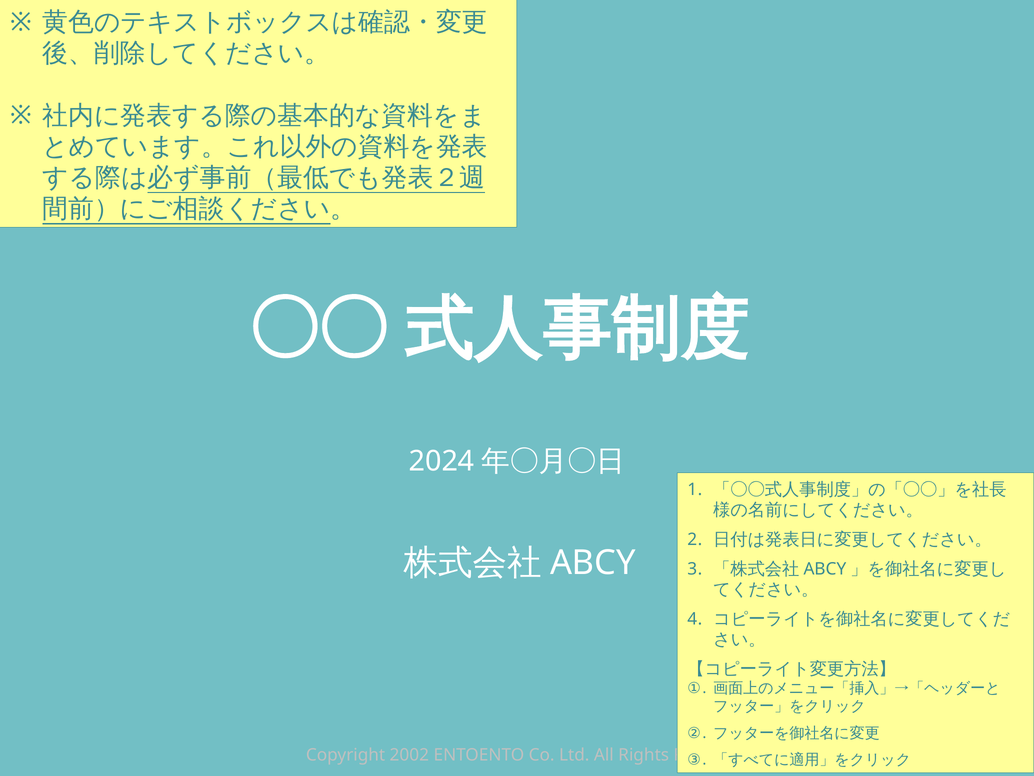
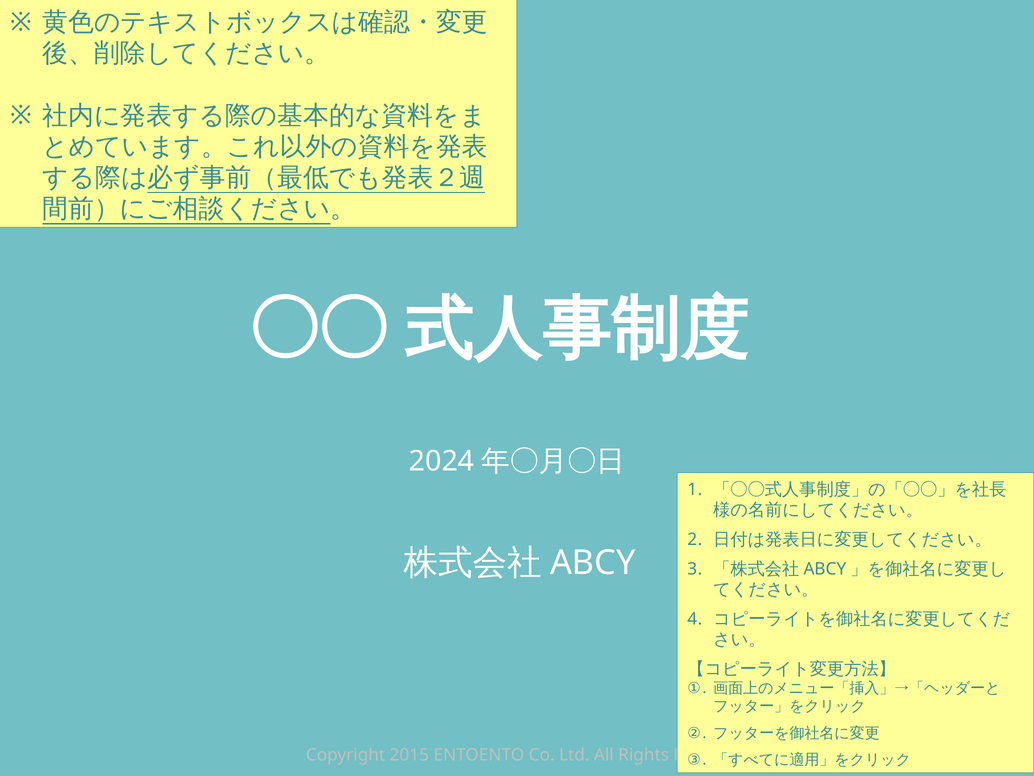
2002: 2002 -> 2015 (409, 755)
